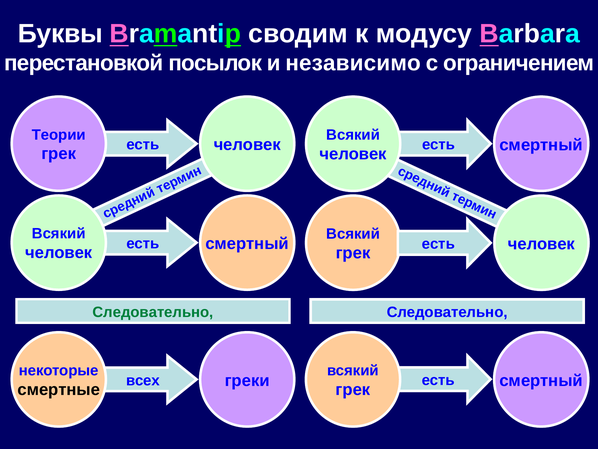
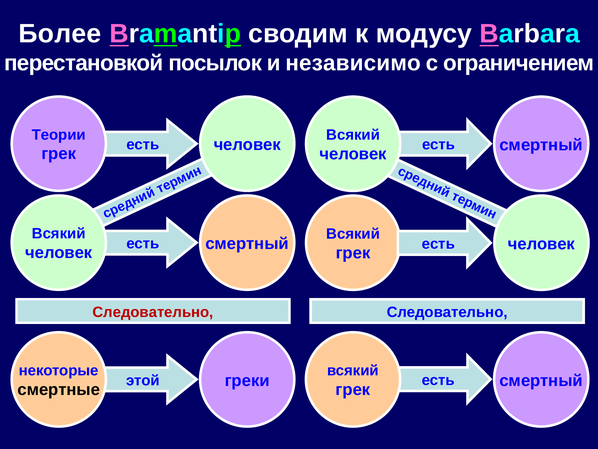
Буквы: Буквы -> Более (60, 34)
Следовательно colour: green -> red (153, 312)
всех: всех -> этой (143, 380)
